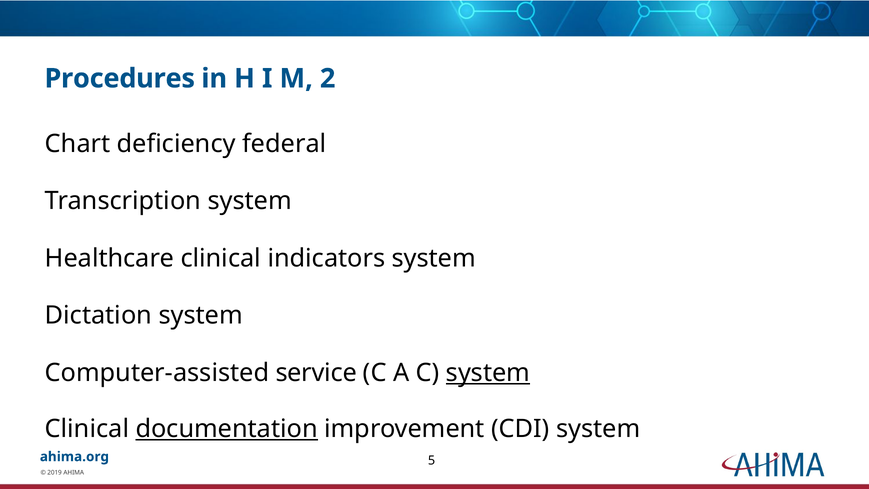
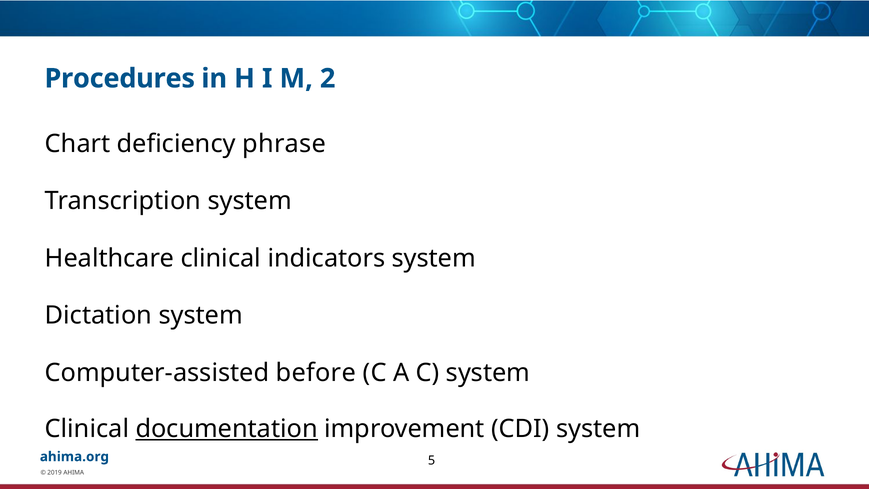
federal: federal -> phrase (284, 144)
service: service -> before (316, 373)
system underline: present -> none (488, 373)
